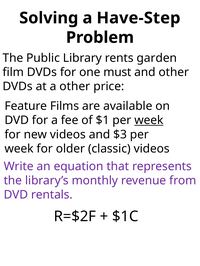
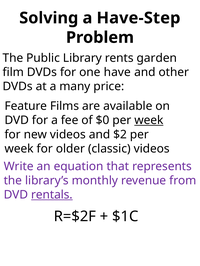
must: must -> have (117, 72)
a other: other -> many (75, 87)
$1: $1 -> $0 (103, 121)
$3: $3 -> $2 (120, 135)
rentals underline: none -> present (52, 195)
